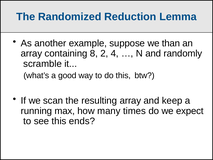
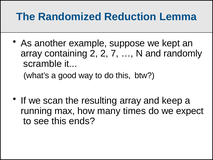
than: than -> kept (171, 43)
containing 8: 8 -> 2 (94, 53)
4: 4 -> 7 (115, 53)
